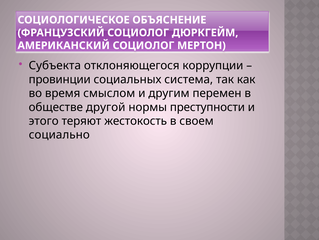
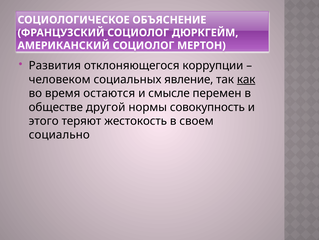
Субъекта: Субъекта -> Развития (55, 65)
провинции: провинции -> человеком (60, 79)
система: система -> явление (189, 79)
как underline: none -> present (246, 79)
смыслом: смыслом -> остаются (109, 93)
другим: другим -> смысле (169, 93)
преступности: преступности -> совокупность (207, 107)
